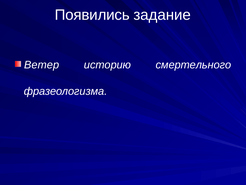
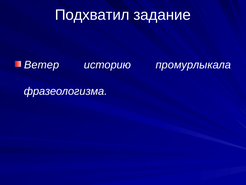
Появились: Появились -> Подхватил (92, 15)
смертельного: смертельного -> промурлыкала (193, 65)
